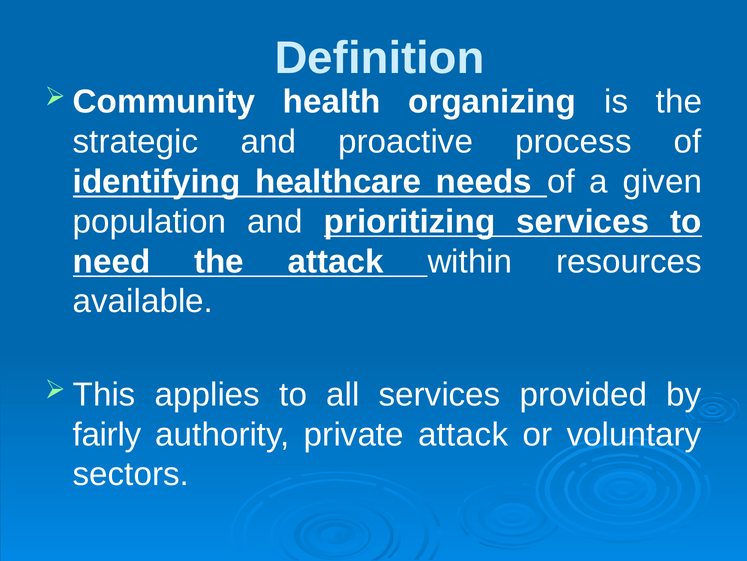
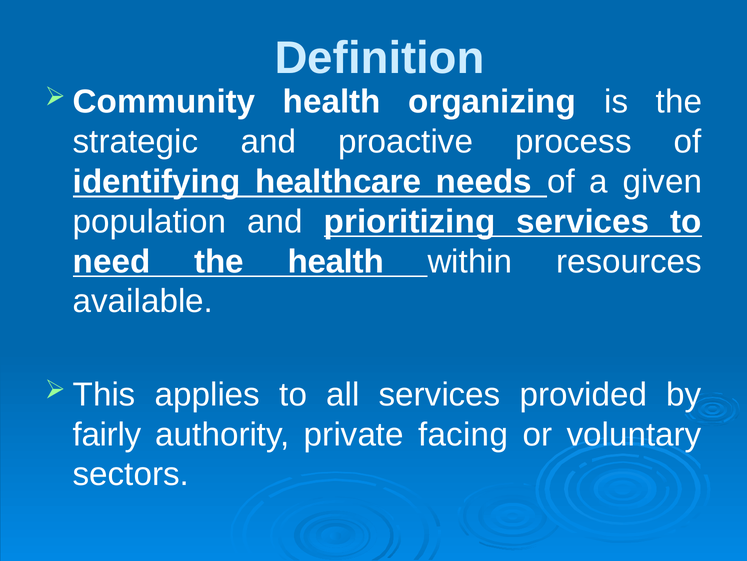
the attack: attack -> health (336, 261)
private attack: attack -> facing (463, 434)
